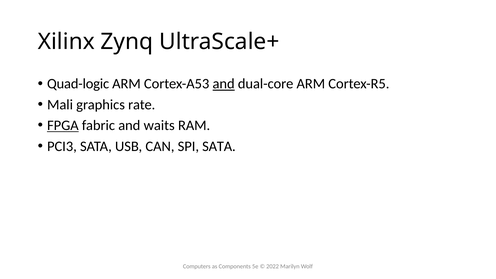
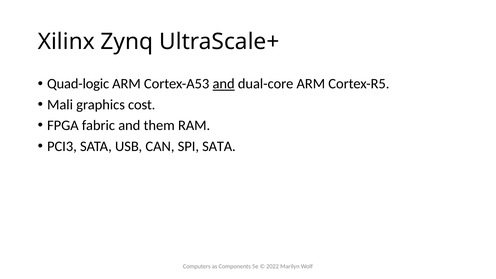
rate: rate -> cost (142, 105)
FPGA underline: present -> none (63, 125)
waits: waits -> them (159, 125)
